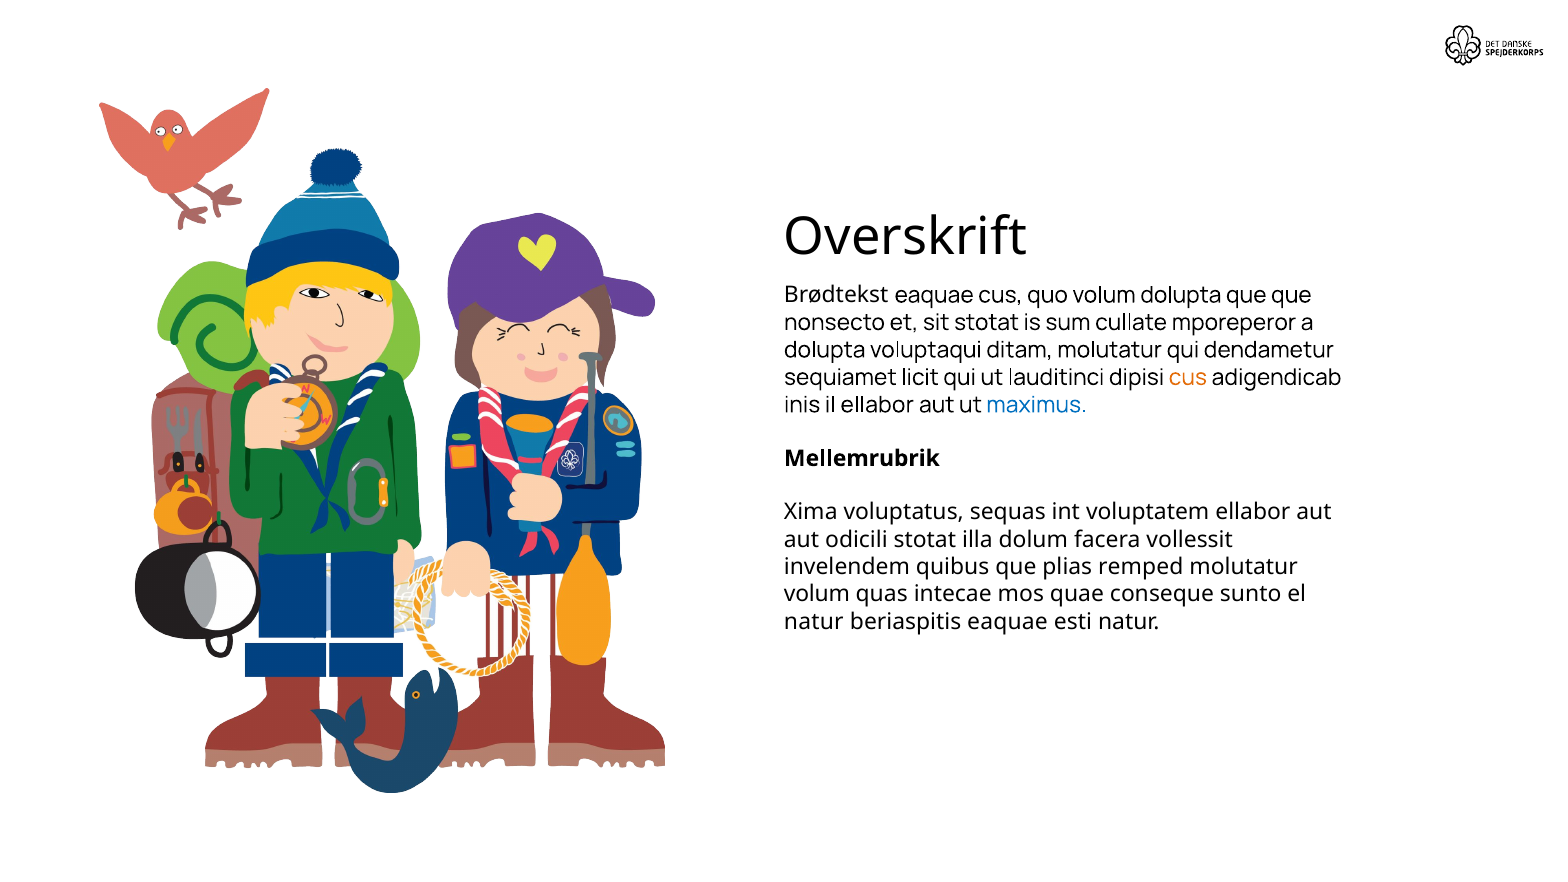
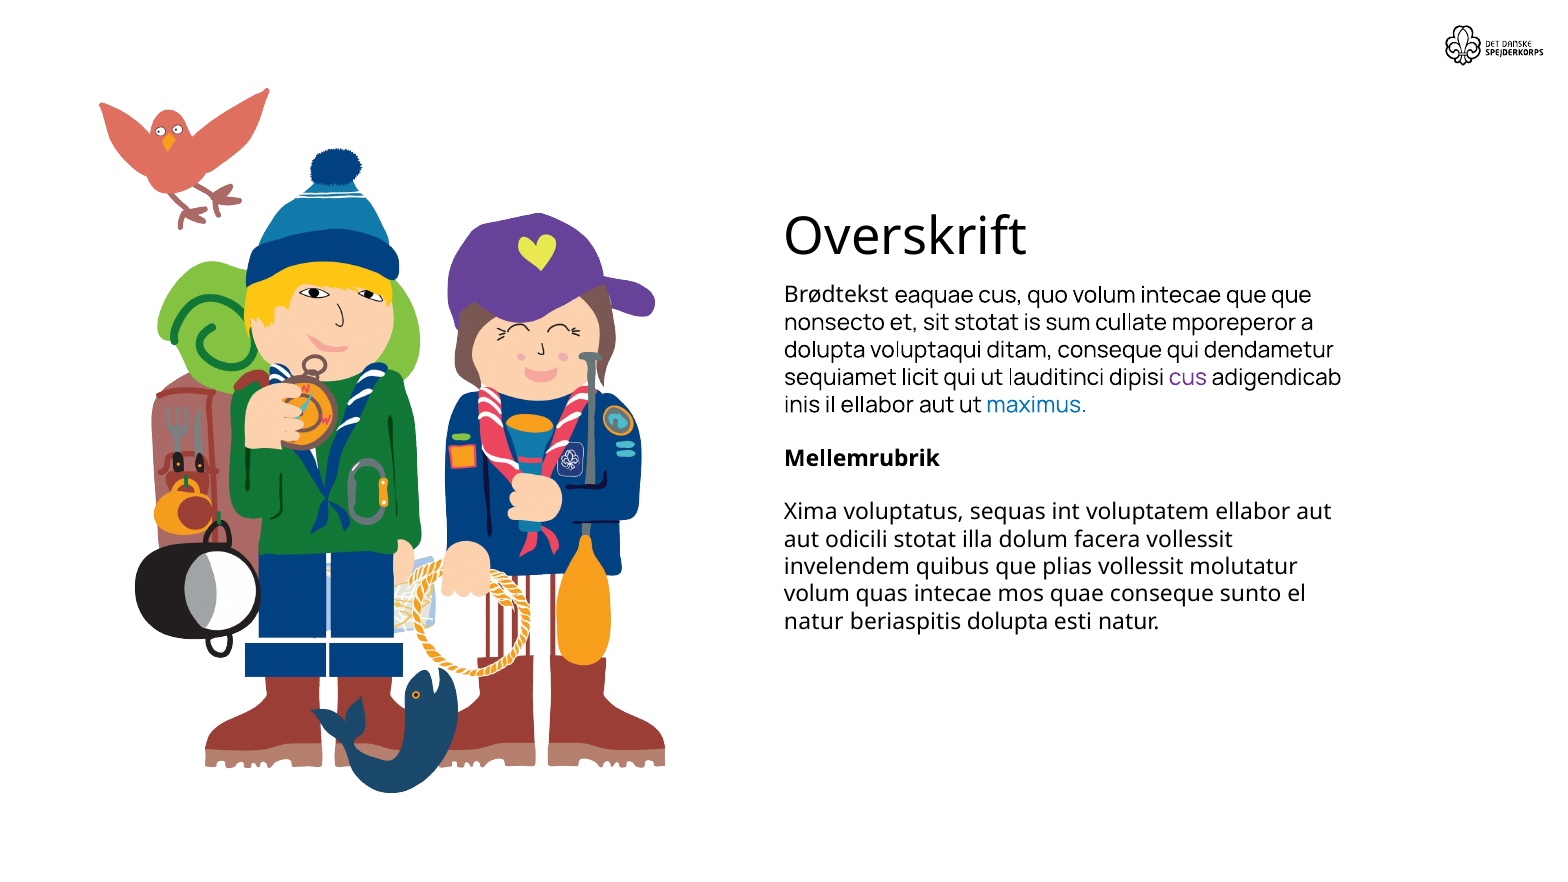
volum dolupta: dolupta -> intecae (1181, 295)
ditam molutatur: molutatur -> conseque (1110, 350)
cus colour: orange -> purple (1188, 377)
plias remped: remped -> vollessit (1141, 567)
beriaspitis eaquae: eaquae -> dolupta (1008, 622)
